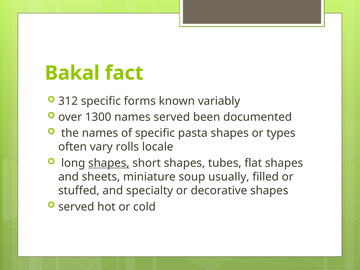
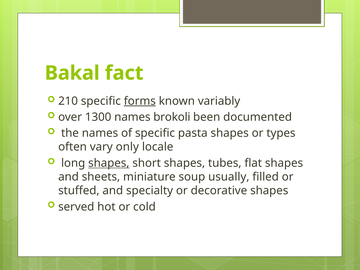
312: 312 -> 210 (68, 101)
forms underline: none -> present (140, 101)
names served: served -> brokoli (172, 117)
rolls: rolls -> only (127, 147)
